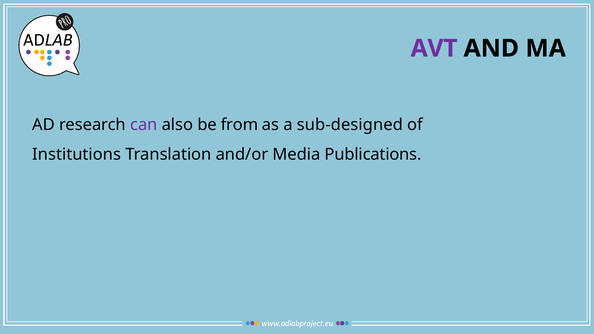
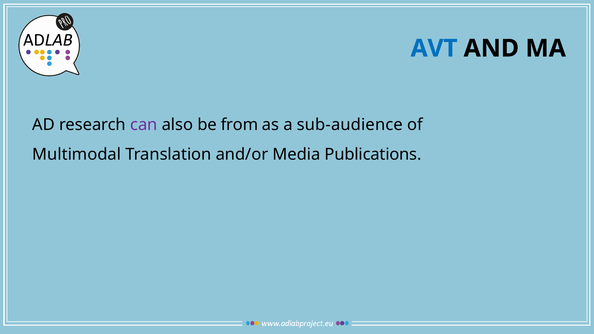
AVT colour: purple -> blue (434, 48)
sub-designed: sub-designed -> sub-audience (350, 125)
Institutions: Institutions -> Multimodal (77, 154)
